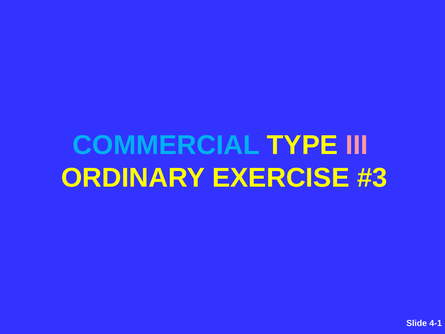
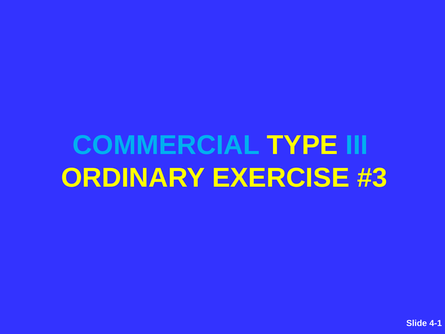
III colour: pink -> light blue (357, 145)
